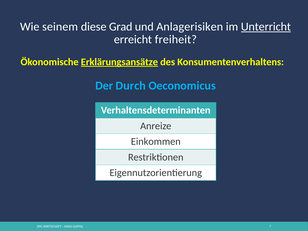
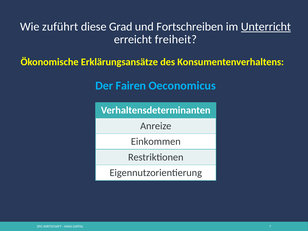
seinem: seinem -> zuführt (60, 27)
Anlagerisiken: Anlagerisiken -> Fortschreiben (190, 27)
Erklärungsansätze underline: present -> none (119, 62)
Durch: Durch -> Fairen (131, 86)
